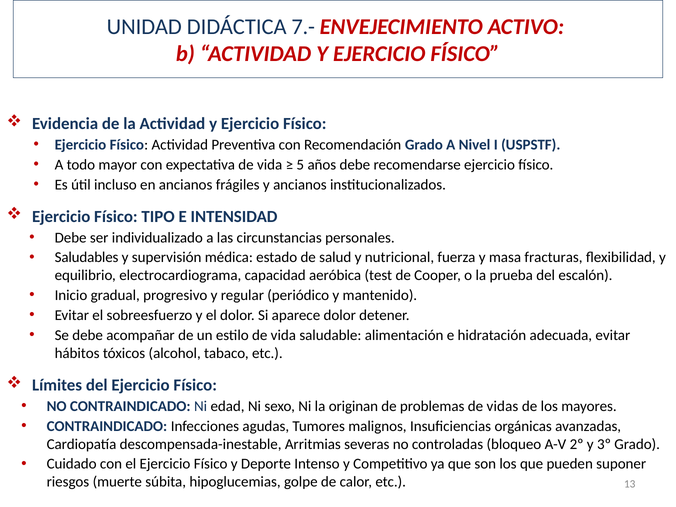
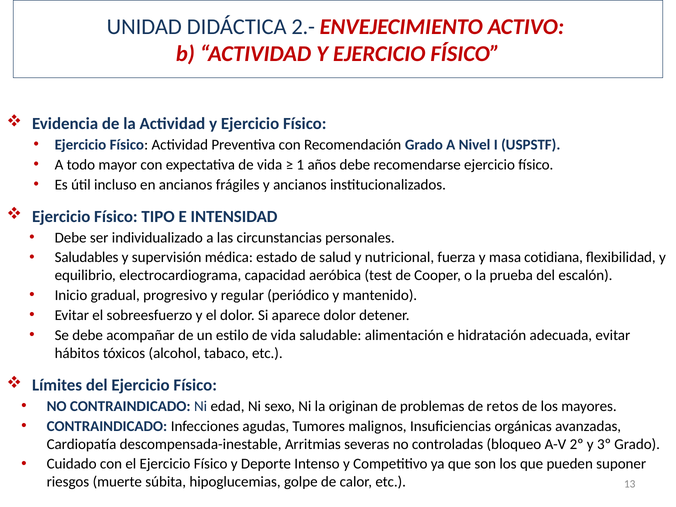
7.-: 7.- -> 2.- (303, 27)
5: 5 -> 1 (300, 165)
fracturas: fracturas -> cotidiana (554, 257)
vidas: vidas -> retos (502, 406)
